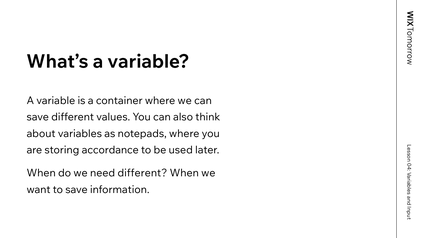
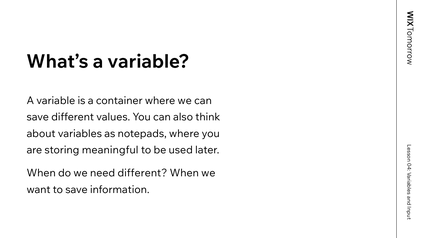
accordance: accordance -> meaningful (110, 150)
